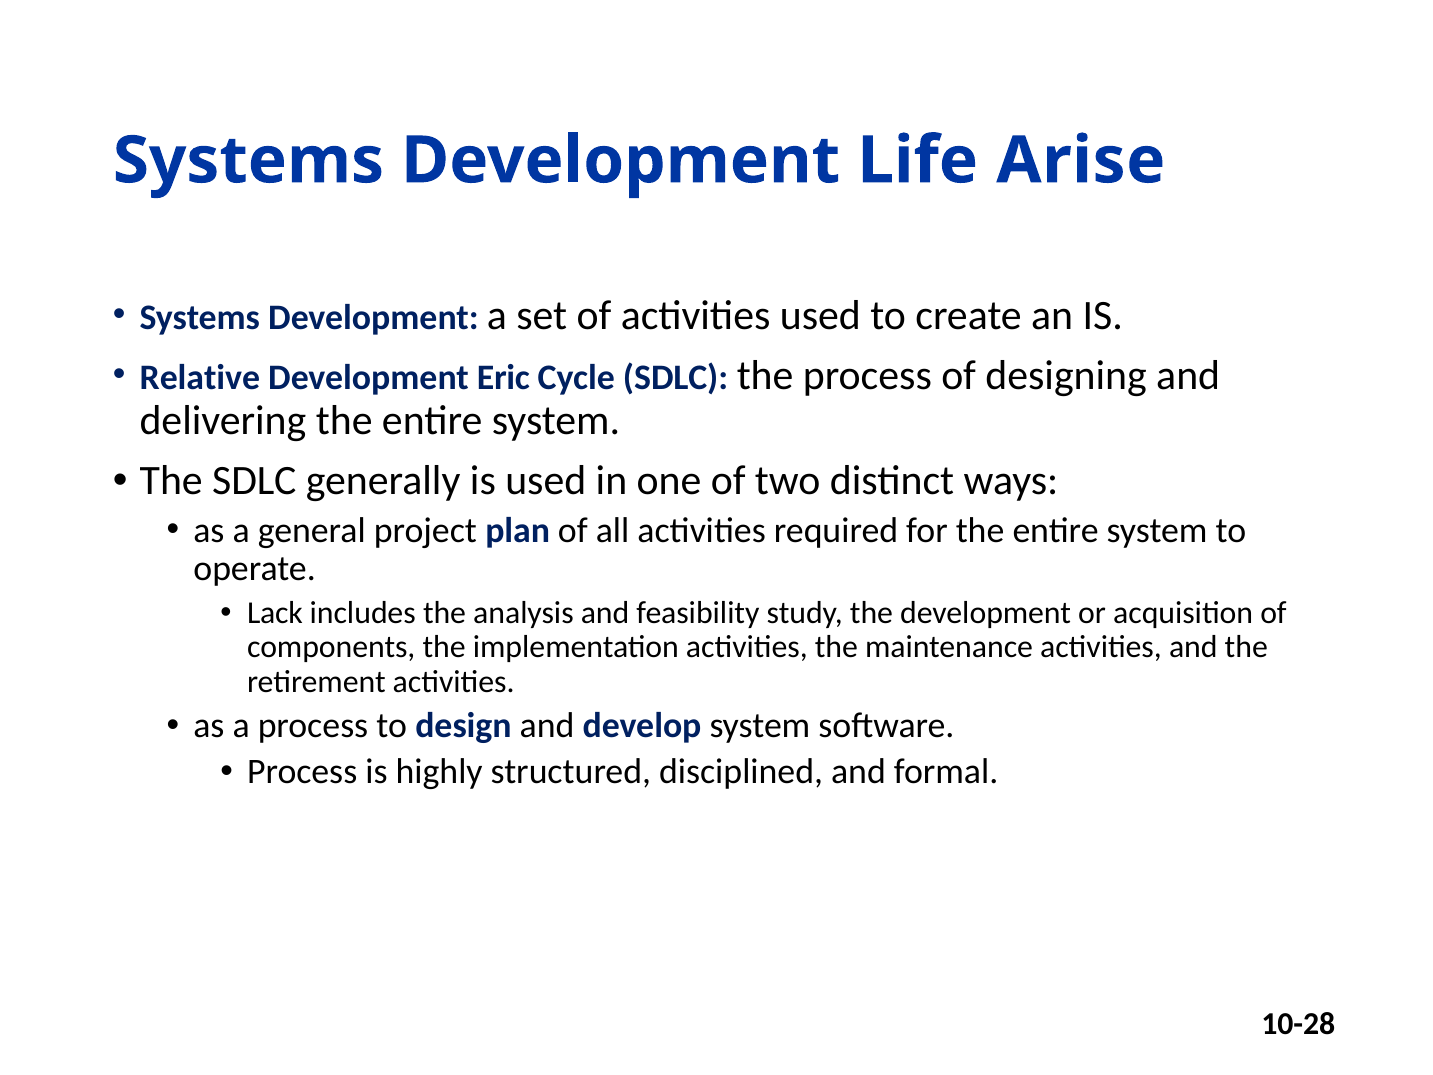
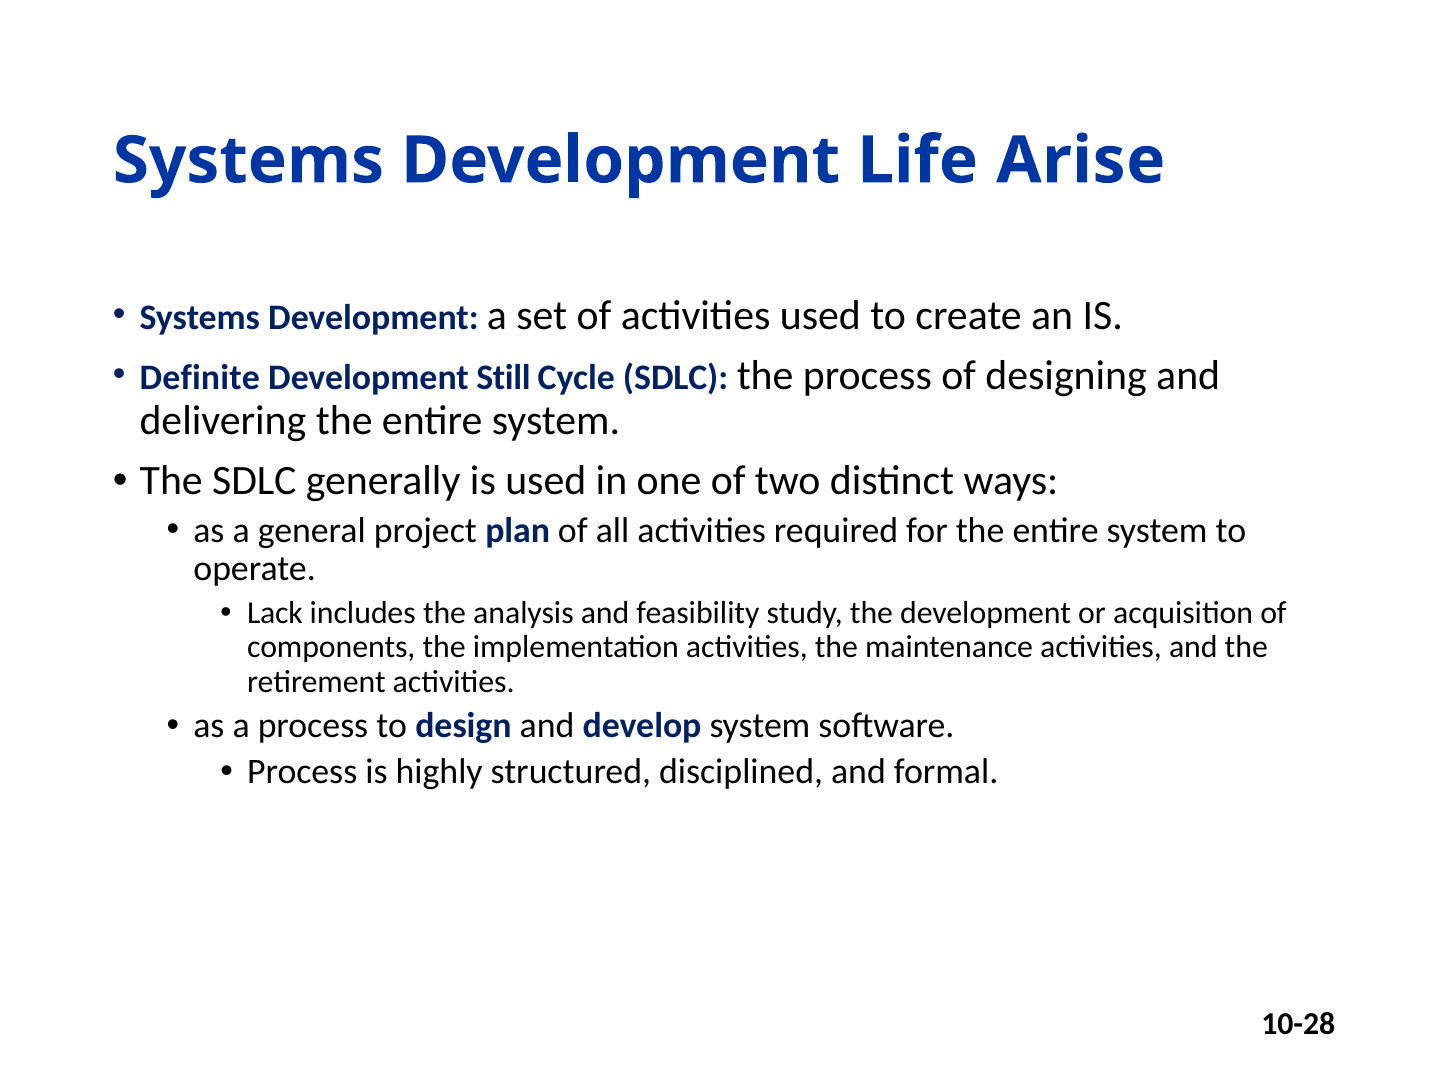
Relative: Relative -> Definite (200, 378)
Eric: Eric -> Still (503, 378)
